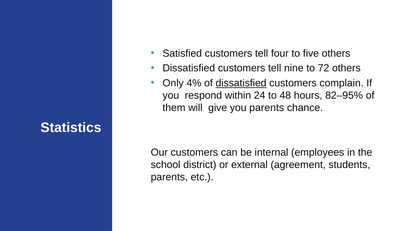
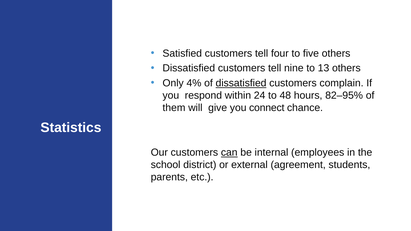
72: 72 -> 13 (324, 68)
you parents: parents -> connect (267, 108)
can underline: none -> present (229, 153)
